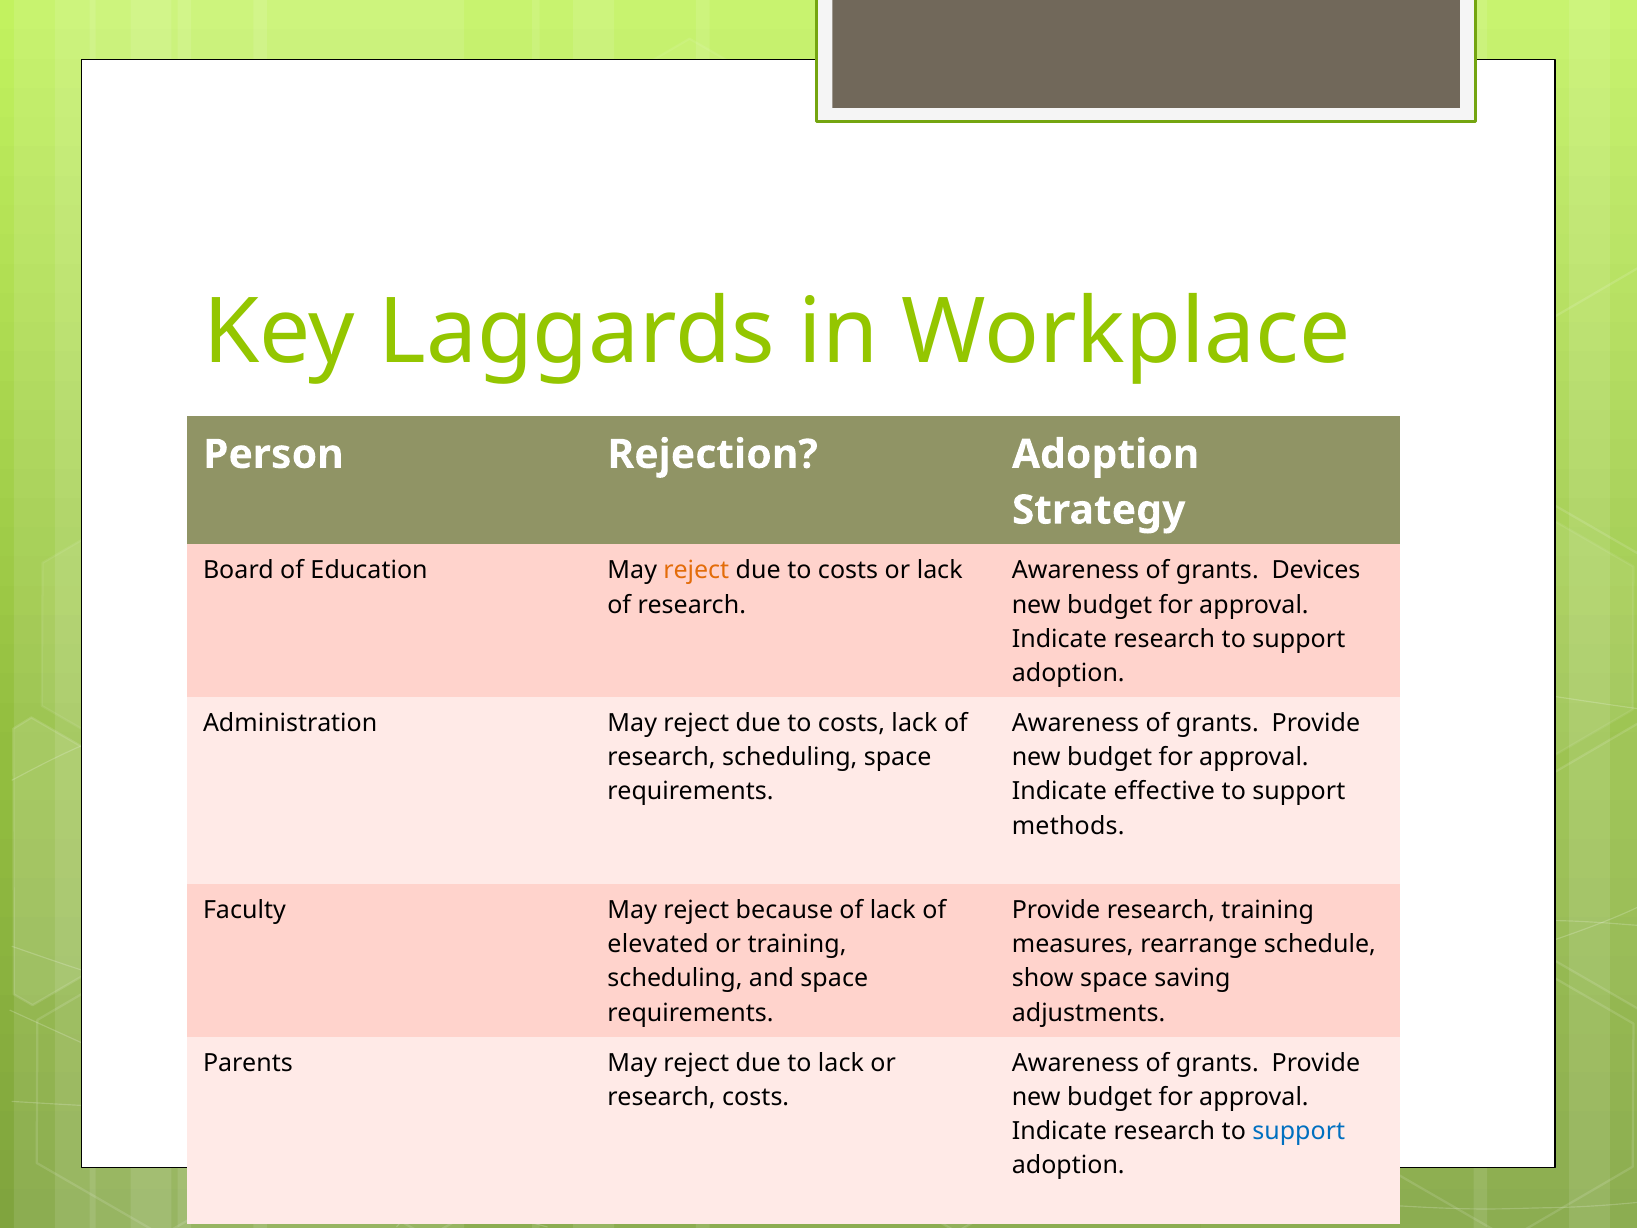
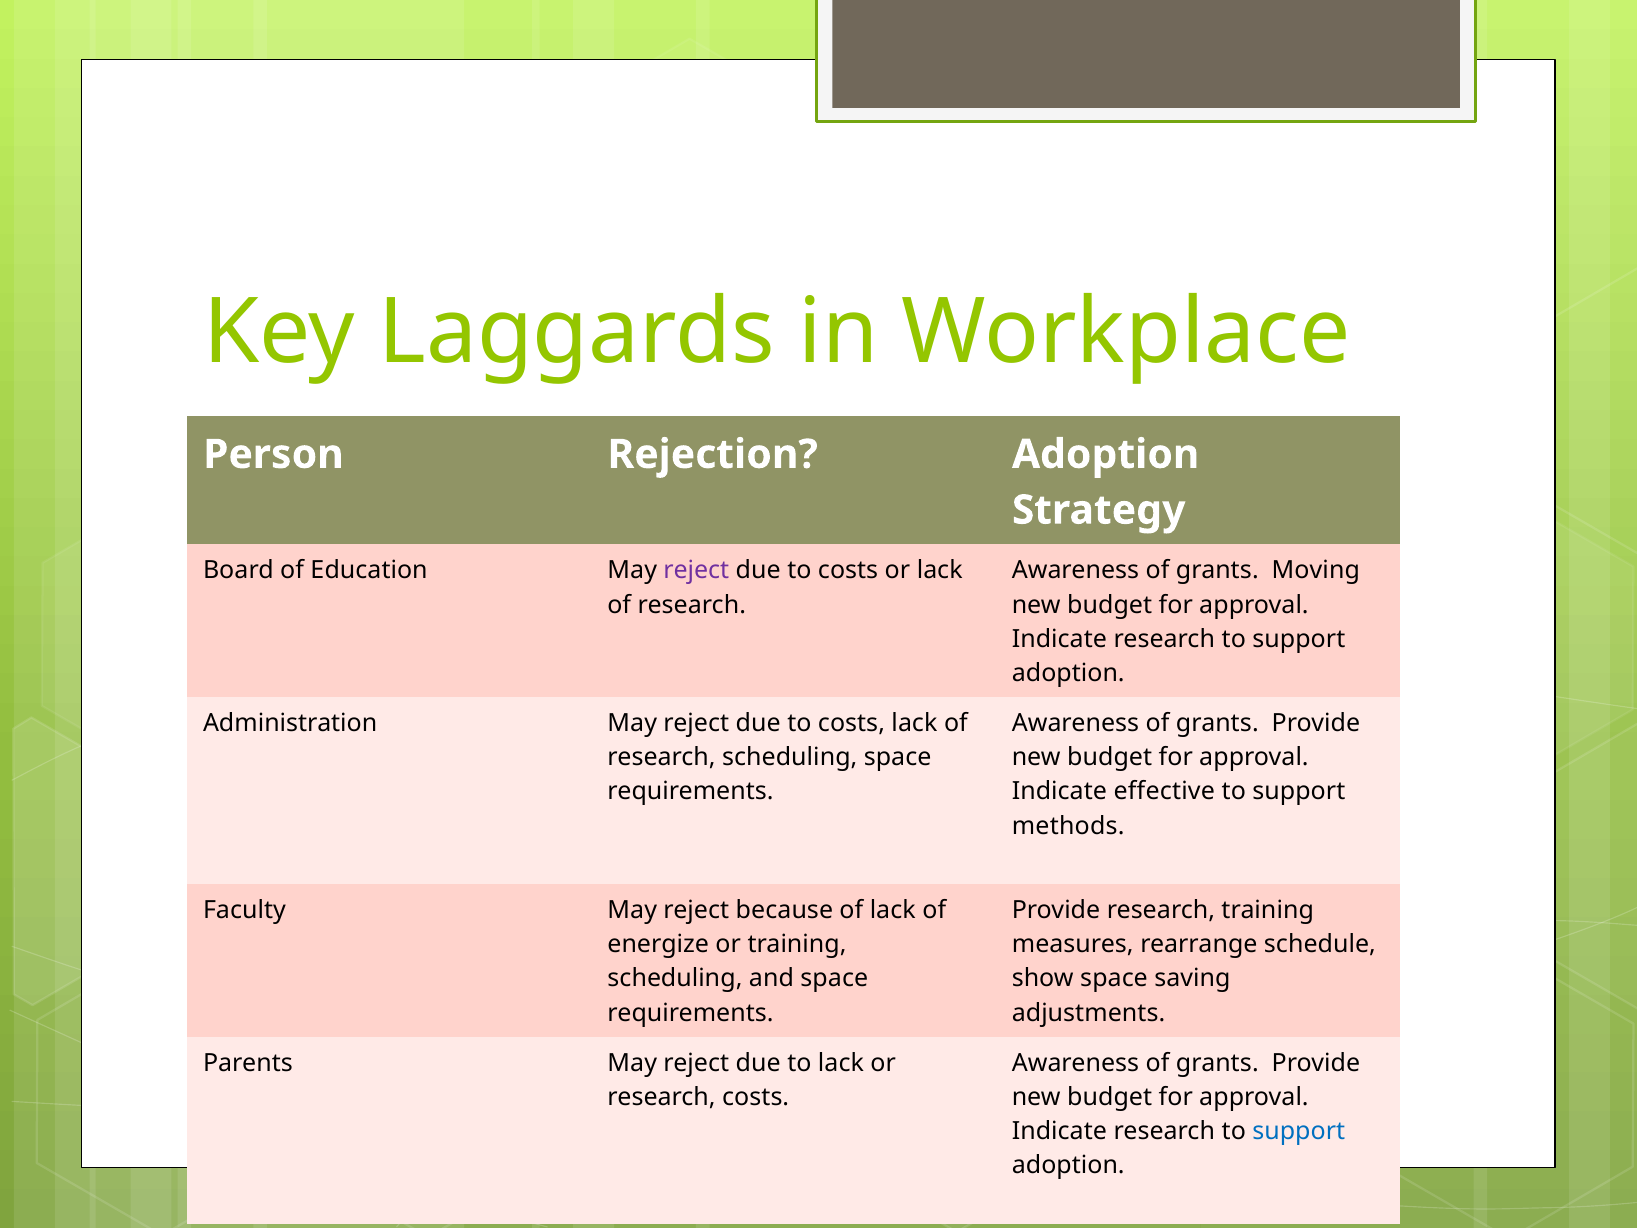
reject colour: orange -> purple (696, 571)
Devices: Devices -> Moving (1316, 571)
elevated: elevated -> energize (658, 944)
